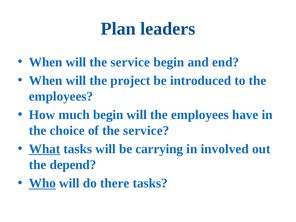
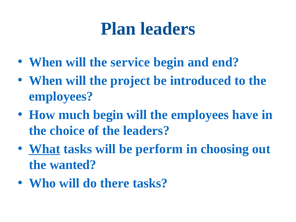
of the service: service -> leaders (146, 131)
carrying: carrying -> perform (159, 149)
involved: involved -> choosing (225, 149)
depend: depend -> wanted (73, 165)
Who underline: present -> none (42, 183)
